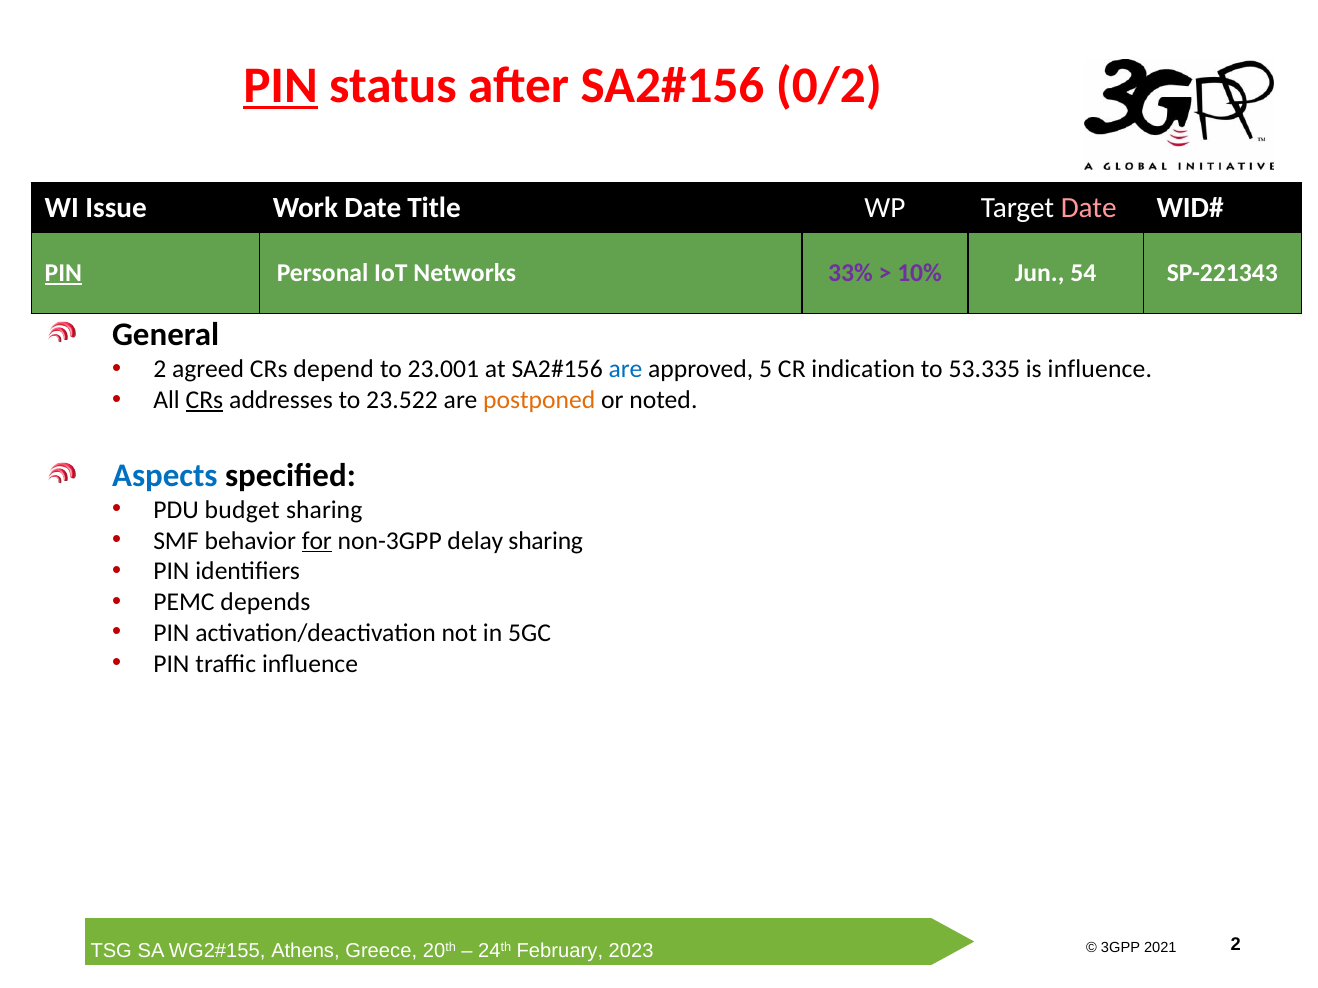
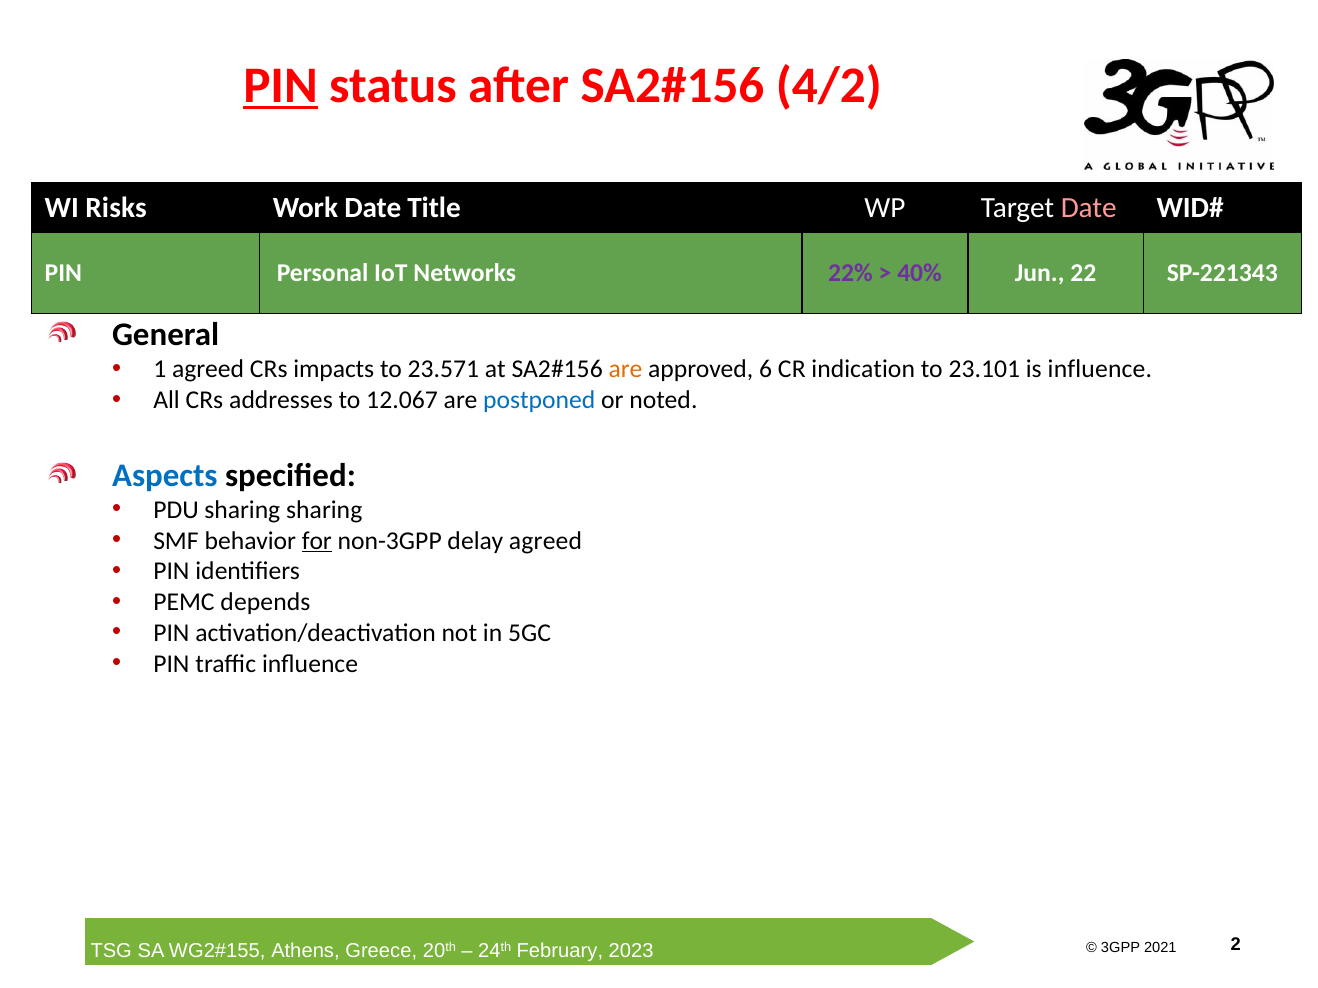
0/2: 0/2 -> 4/2 (829, 85)
Issue: Issue -> Risks (116, 208)
PIN underline: present -> none (63, 273)
33%: 33% -> 22% (850, 273)
10%: 10% -> 40% (920, 273)
54: 54 -> 22 (1083, 273)
2: 2 -> 1 (160, 369)
depend: depend -> impacts (334, 369)
23.001: 23.001 -> 23.571 (443, 369)
are colour: blue -> orange (625, 369)
5: 5 -> 6 (766, 369)
53.335: 53.335 -> 23.101 (984, 369)
CRs underline: present -> none (204, 400)
23.522: 23.522 -> 12.067 (402, 400)
postponed colour: orange -> blue (539, 400)
PDU budget: budget -> sharing (242, 510)
delay sharing: sharing -> agreed (546, 541)
